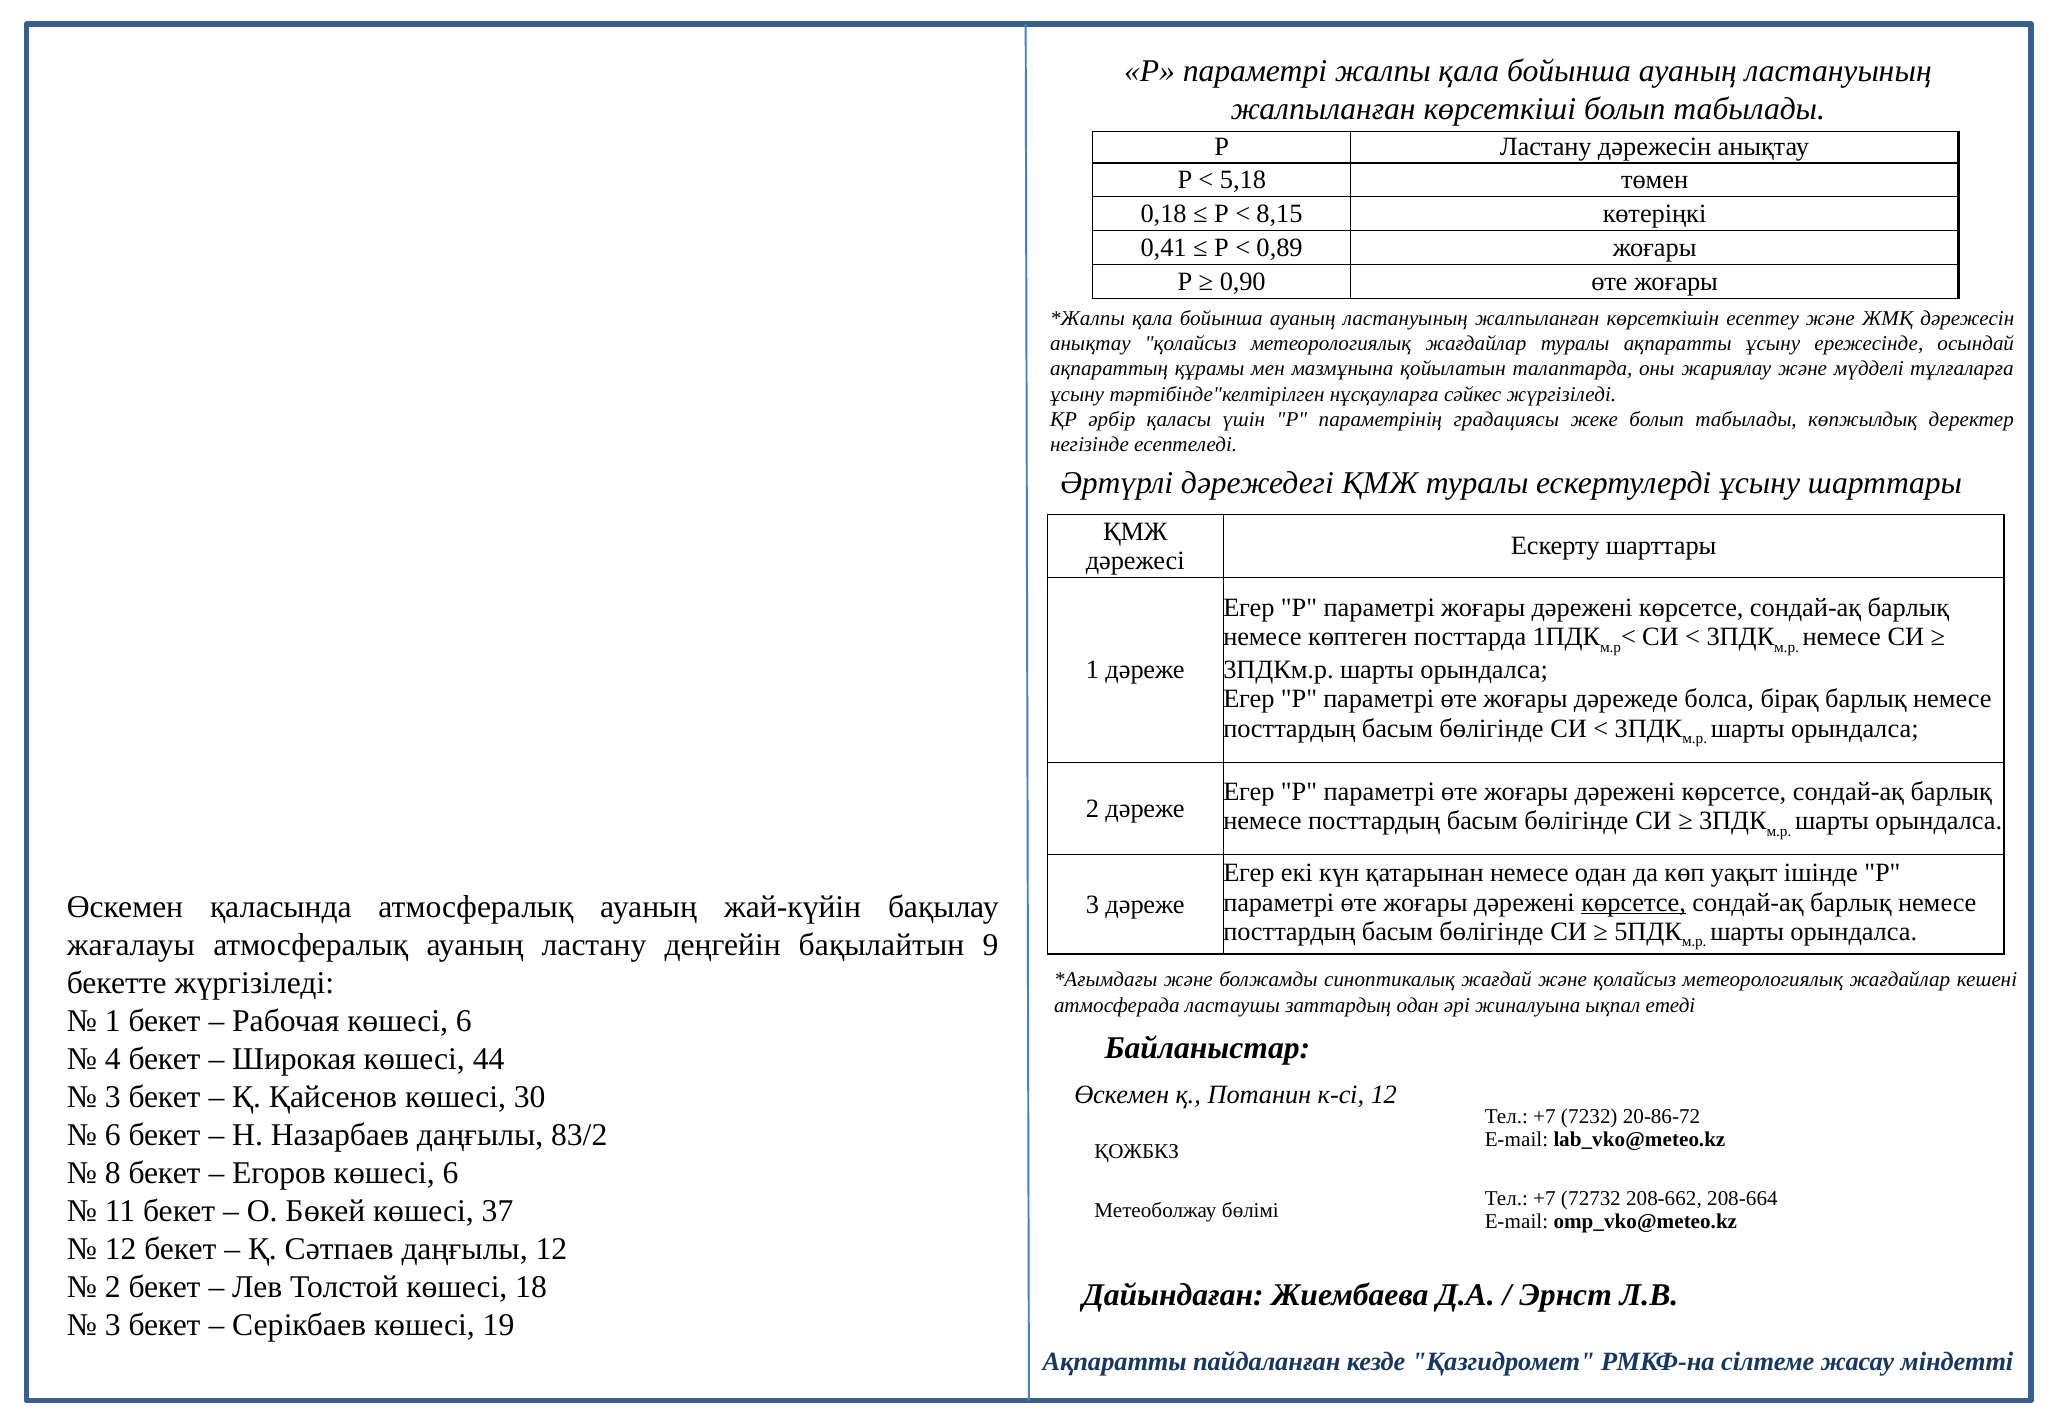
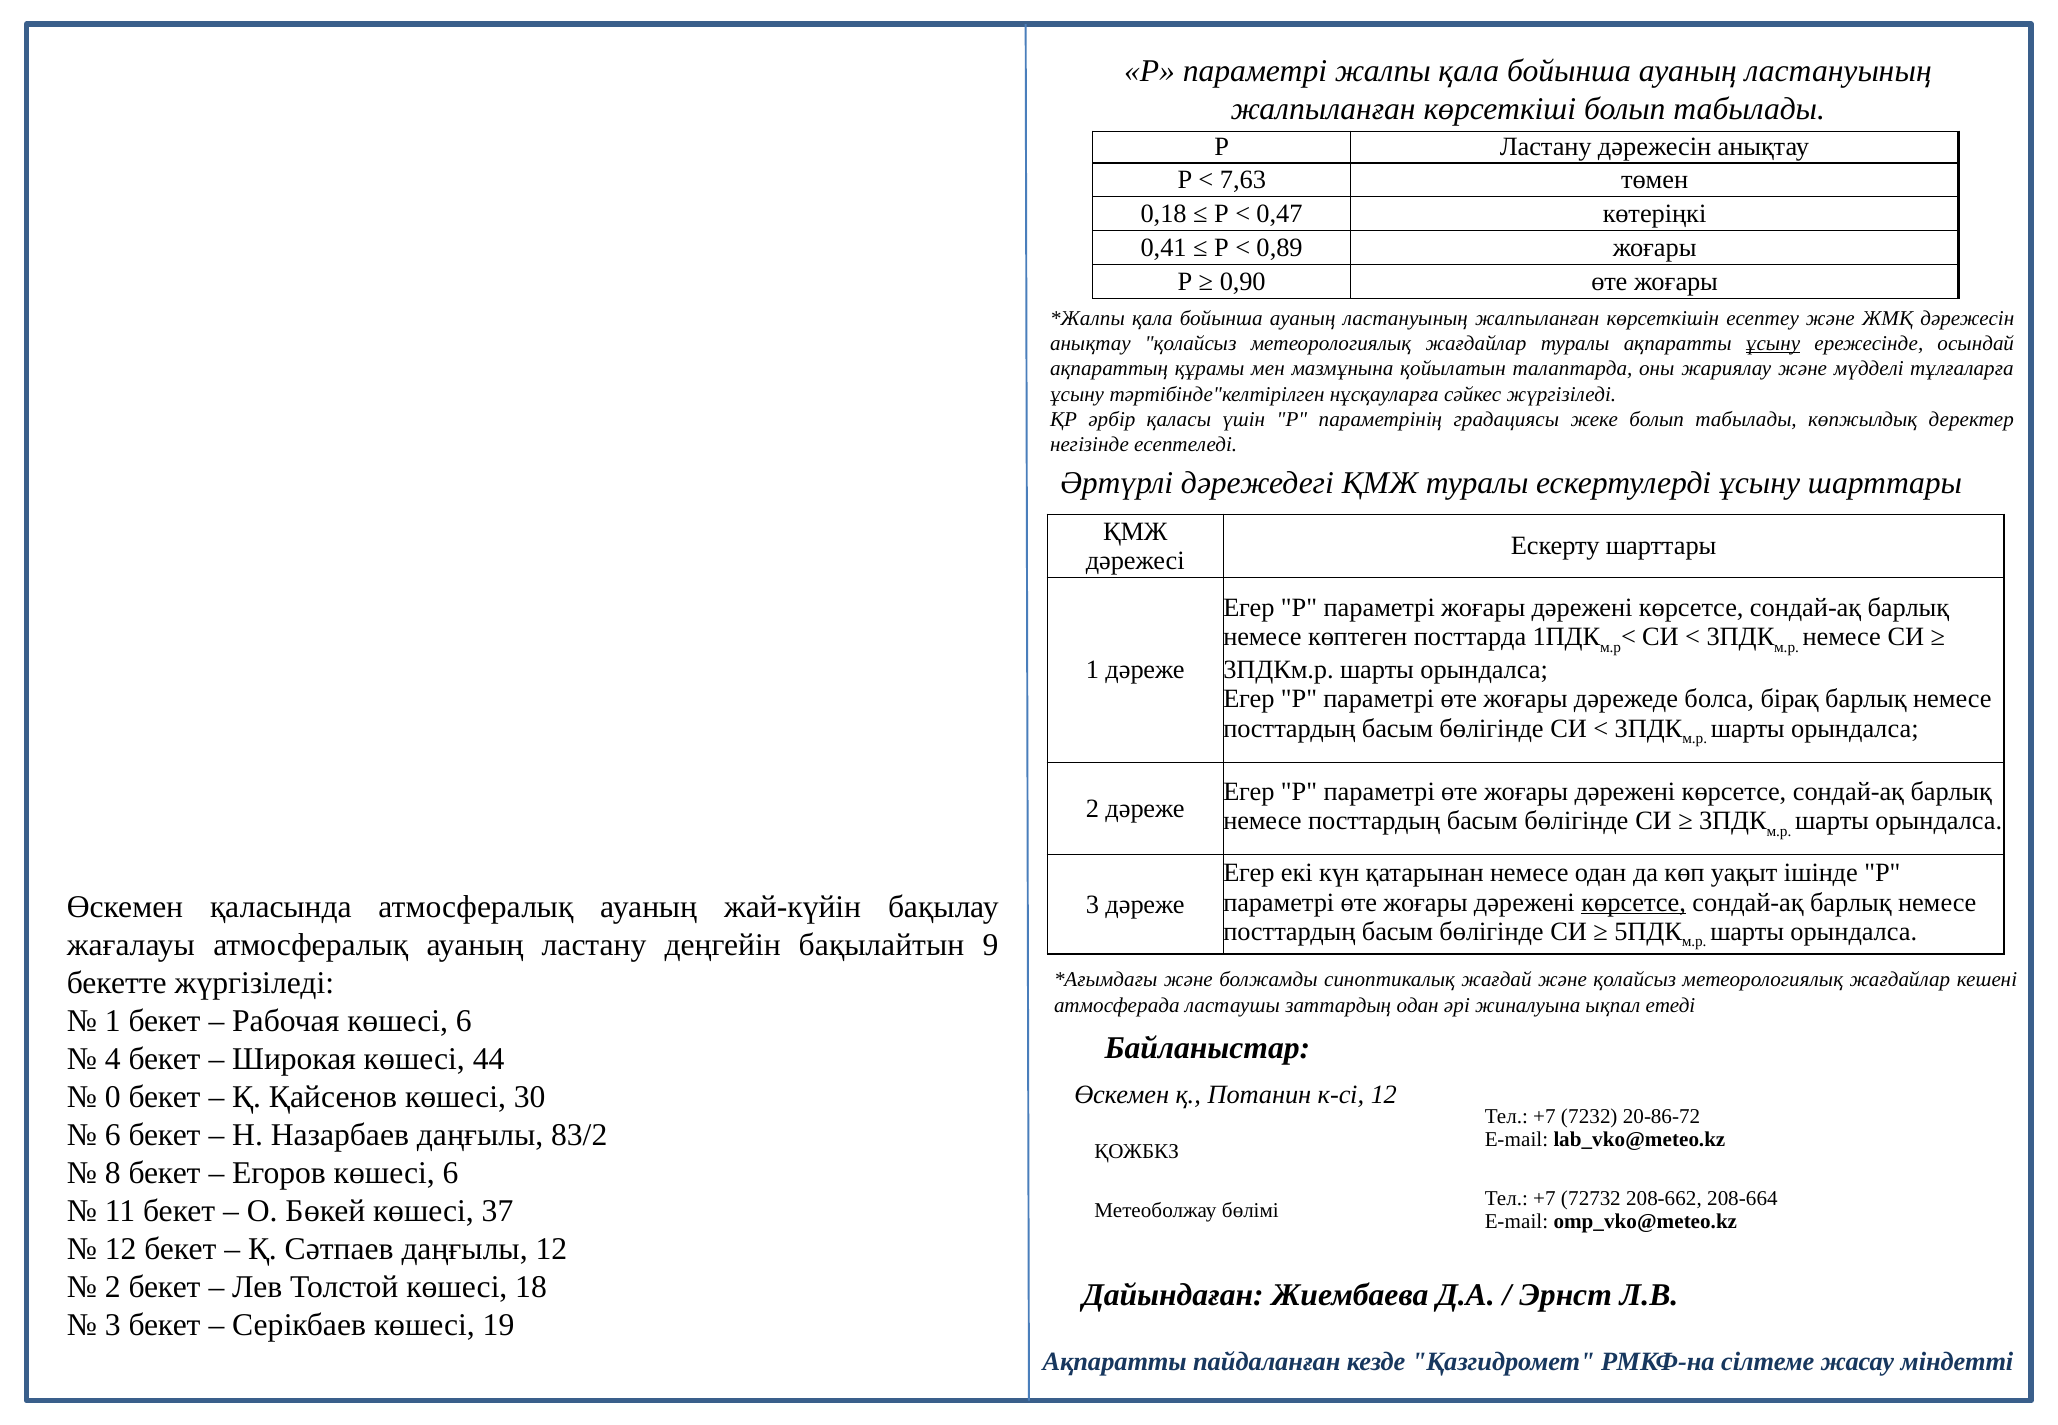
5,18: 5,18 -> 7,63 (1243, 180)
8,15: 8,15 -> 0,47 (1280, 214)
ұсыну underline: none -> present (1773, 344)
3: 3 -> 0 (113, 1097)
